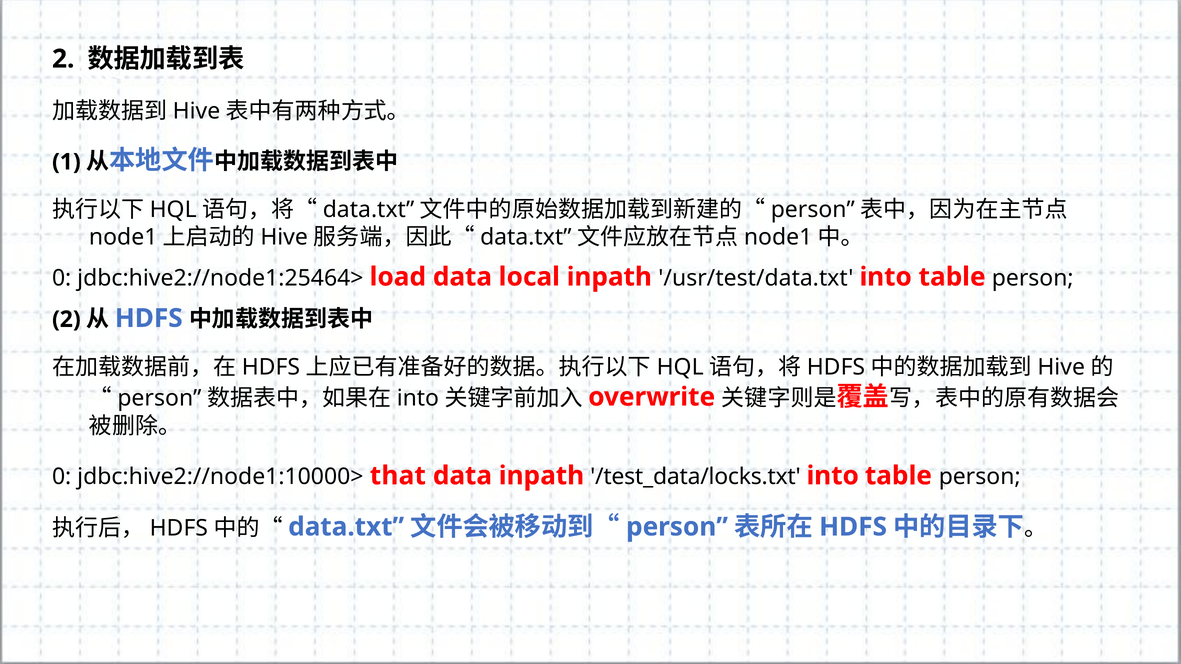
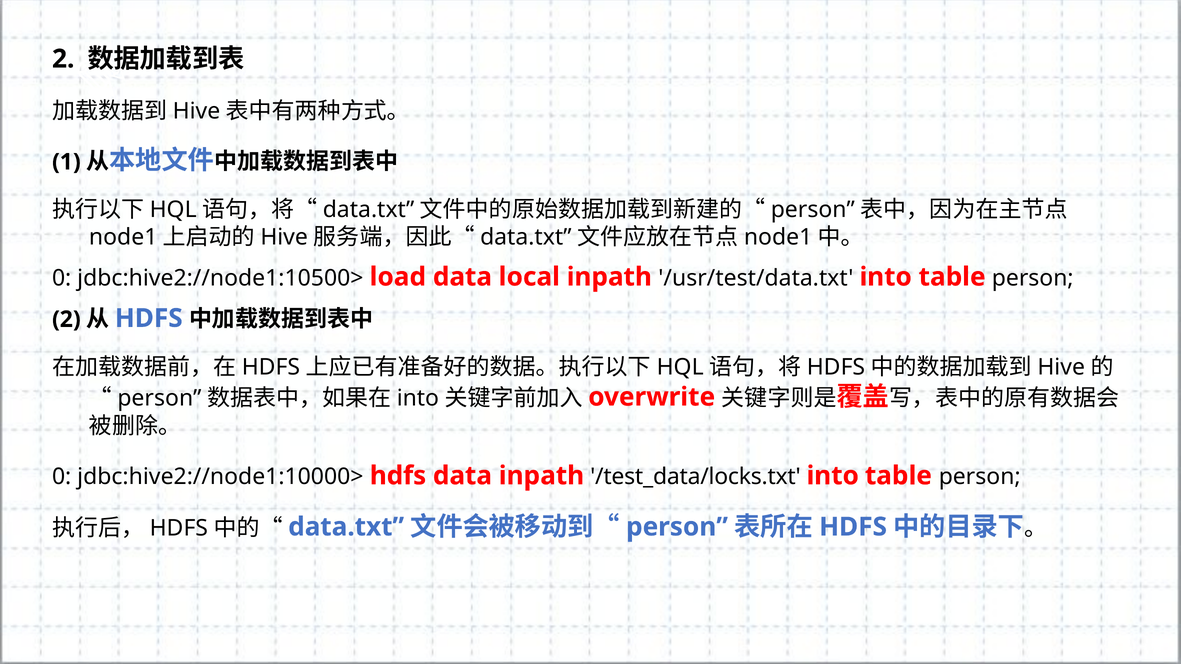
jdbc:hive2://node1:25464>: jdbc:hive2://node1:25464> -> jdbc:hive2://node1:10500> (220, 278)
jdbc:hive2://node1:10000> that: that -> hdfs (398, 476)
